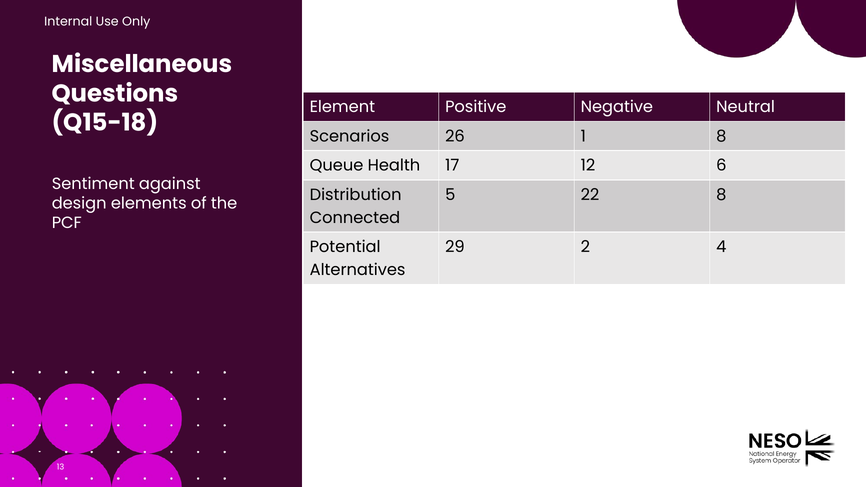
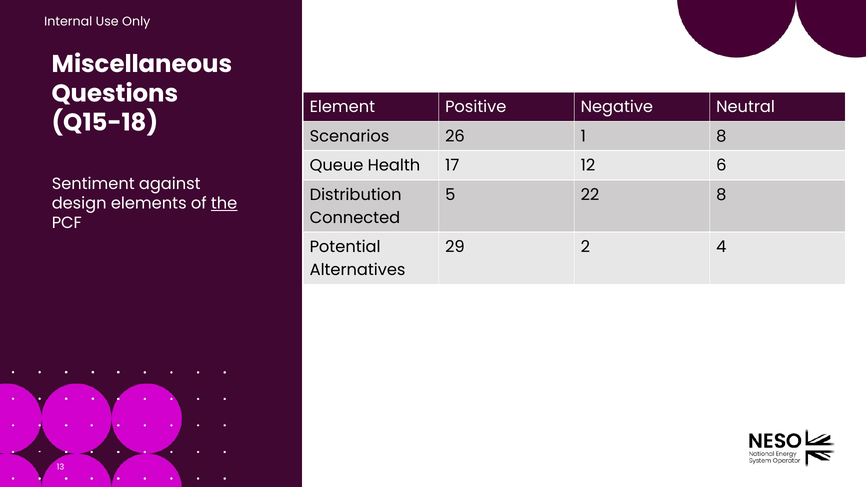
the underline: none -> present (224, 203)
